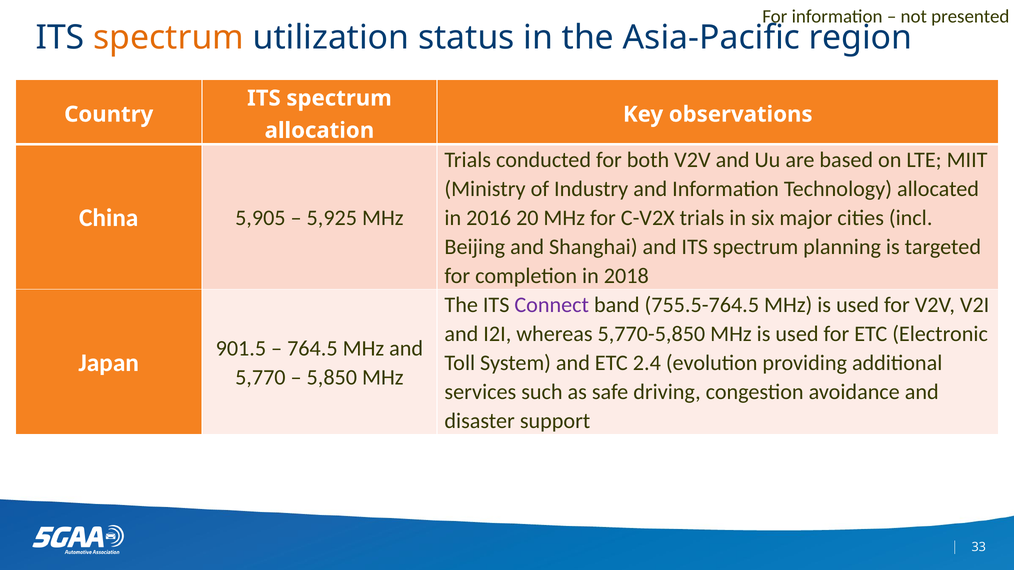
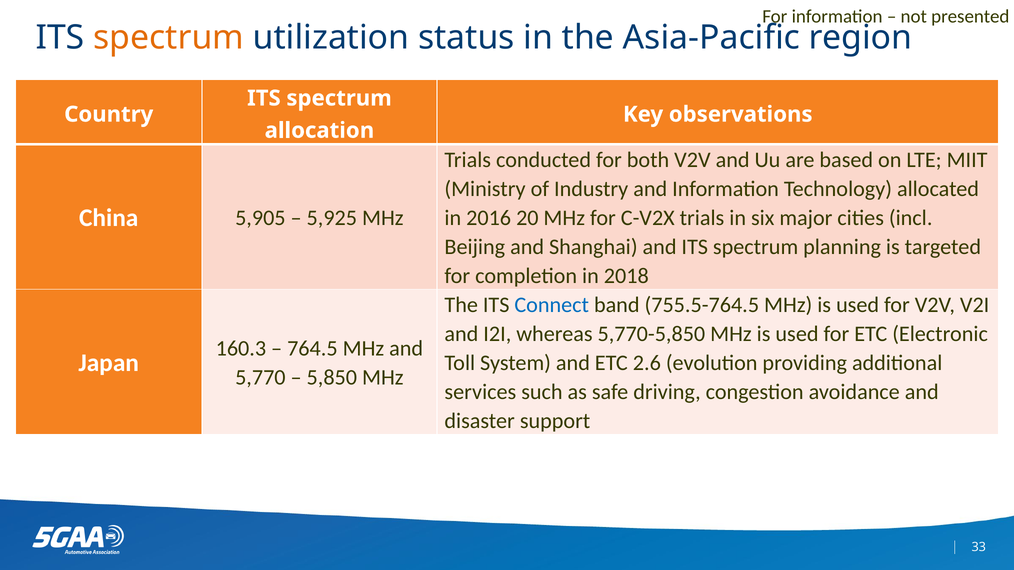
Connect colour: purple -> blue (552, 305)
901.5: 901.5 -> 160.3 (241, 349)
2.4: 2.4 -> 2.6 (647, 363)
